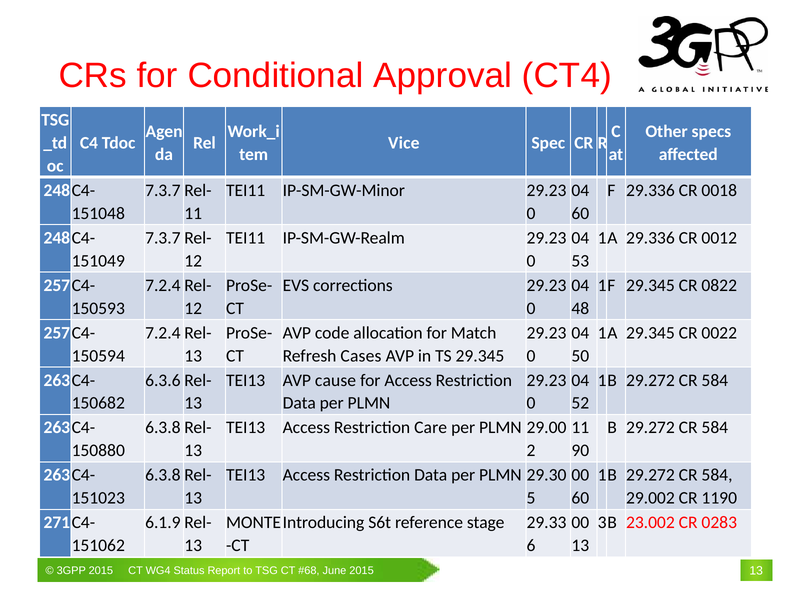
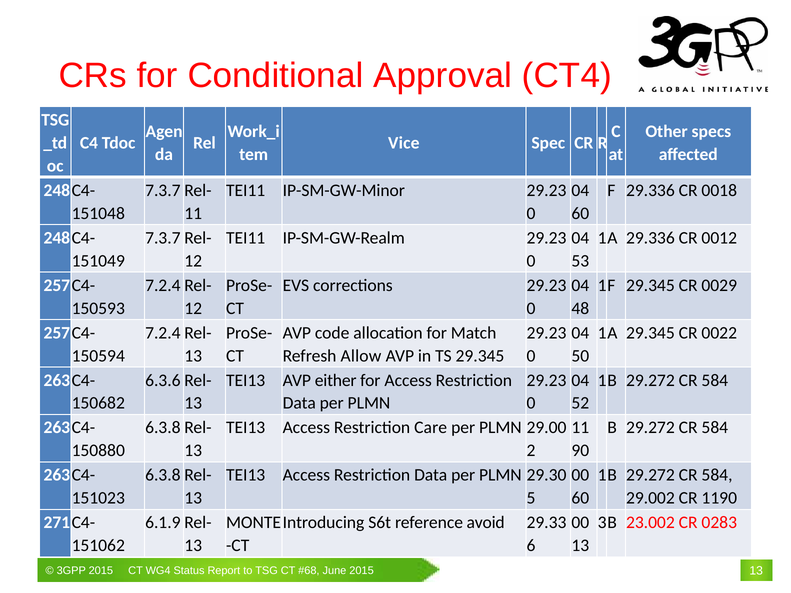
0822: 0822 -> 0029 (719, 285)
Cases: Cases -> Allow (361, 356)
cause: cause -> either (336, 380)
stage: stage -> avoid (486, 523)
